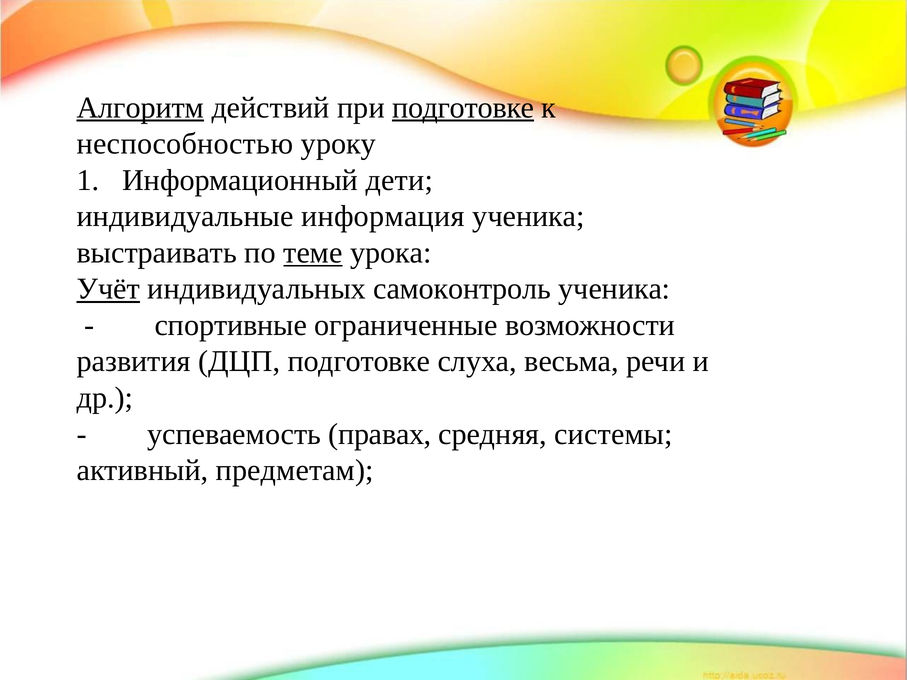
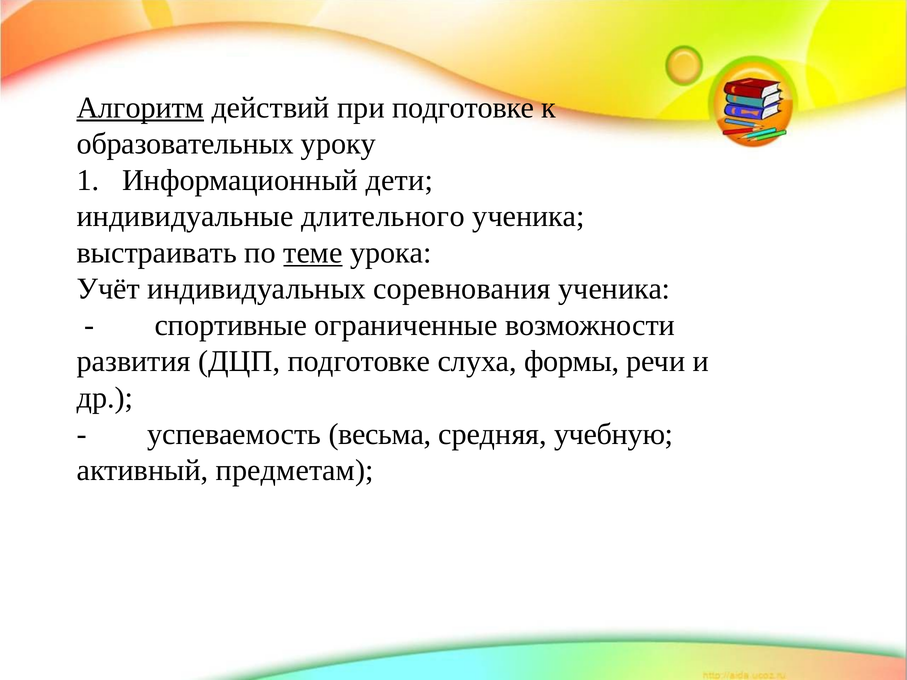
подготовке underline: present -> none (463, 108)
неспособностью: неспособностью -> образовательных (185, 144)
информация: информация -> длительного (383, 217)
Учёт underline: present -> none (108, 289)
самоконтроль: самоконтроль -> соревнования (462, 289)
весьма: весьма -> формы (572, 362)
правах: правах -> весьма (380, 434)
системы: системы -> учебную (614, 434)
